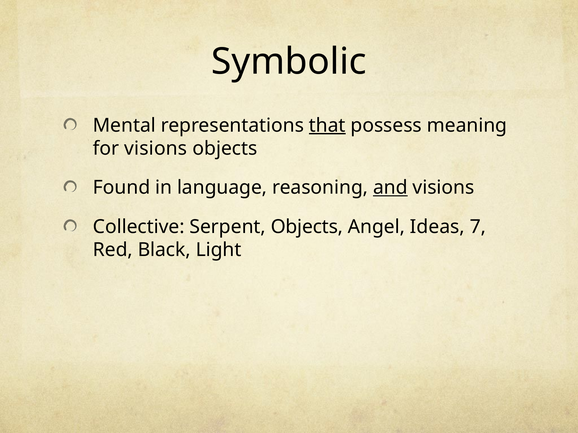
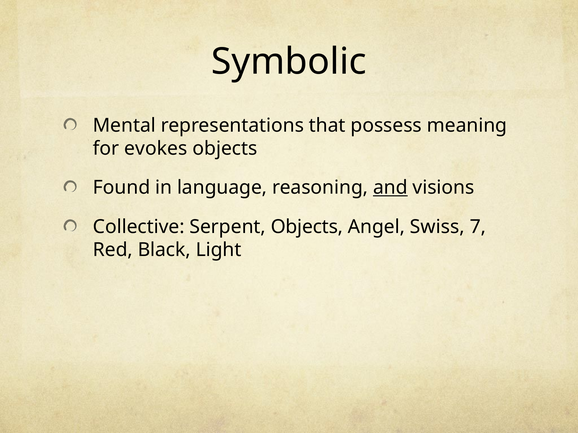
that underline: present -> none (327, 125)
for visions: visions -> evokes (156, 149)
Ideas: Ideas -> Swiss (437, 227)
